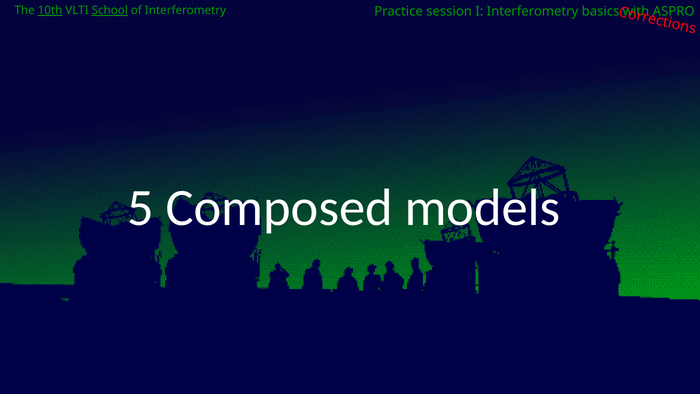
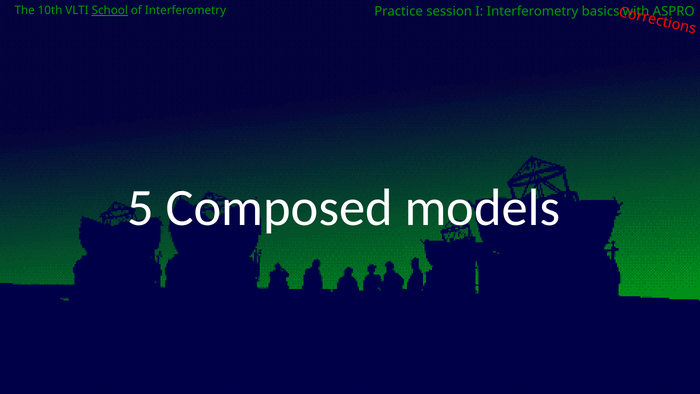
10th underline: present -> none (50, 10)
